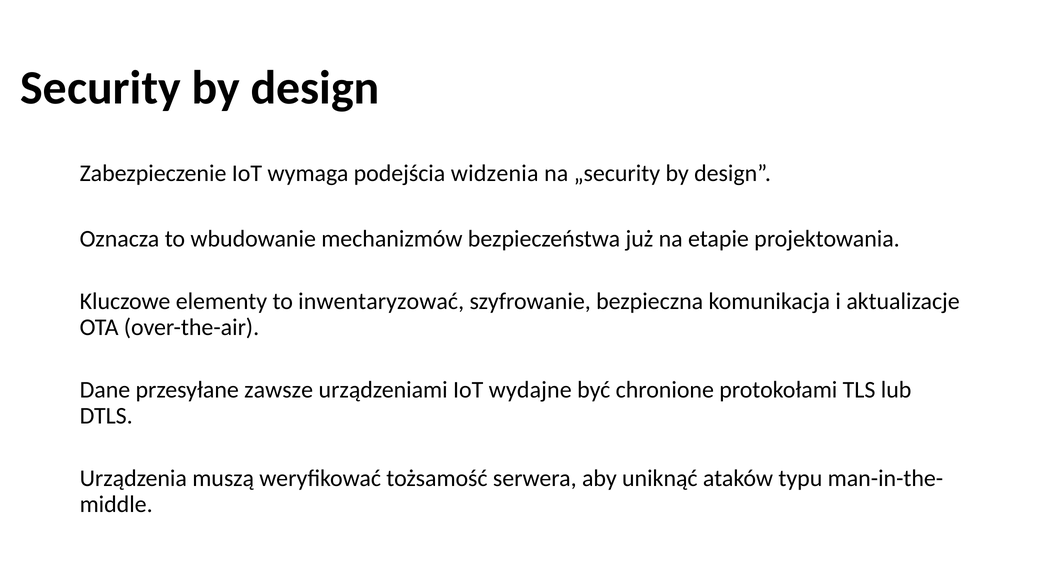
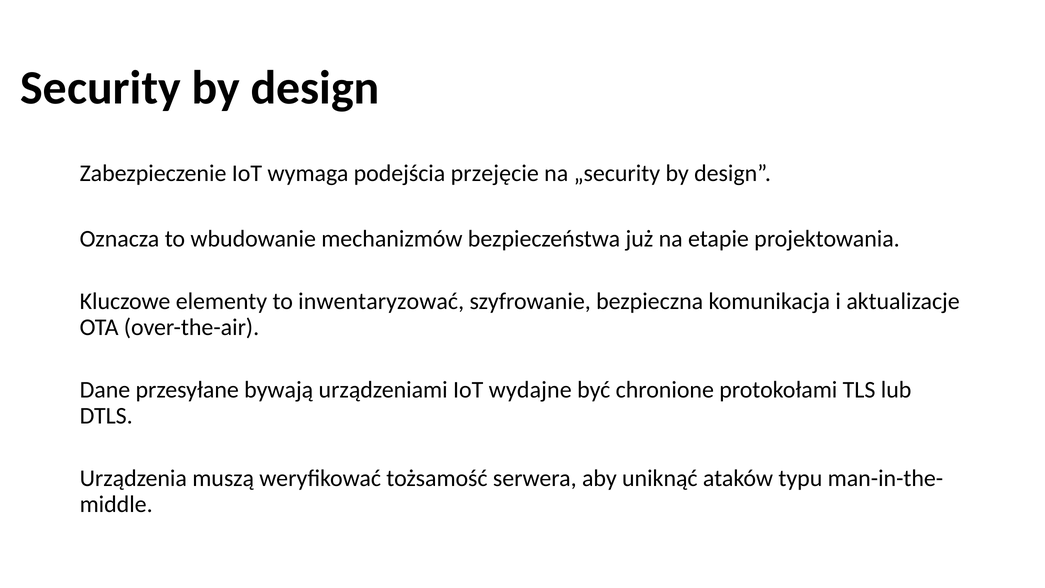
widzenia: widzenia -> przejęcie (495, 173)
zawsze: zawsze -> bywają (279, 390)
